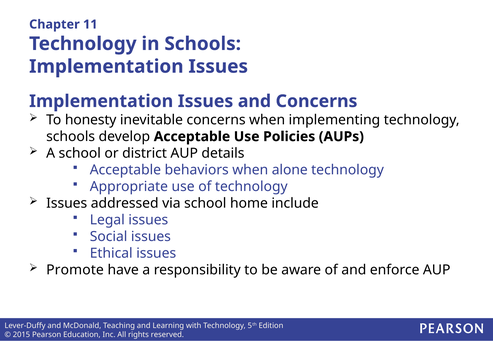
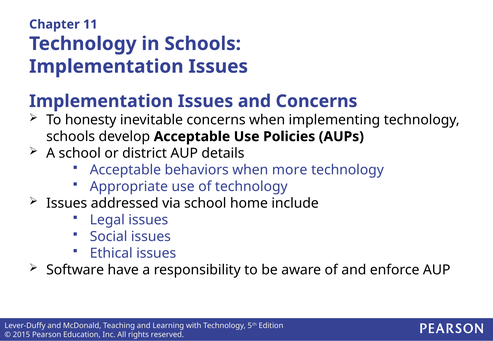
alone: alone -> more (290, 170)
Promote: Promote -> Software (75, 270)
